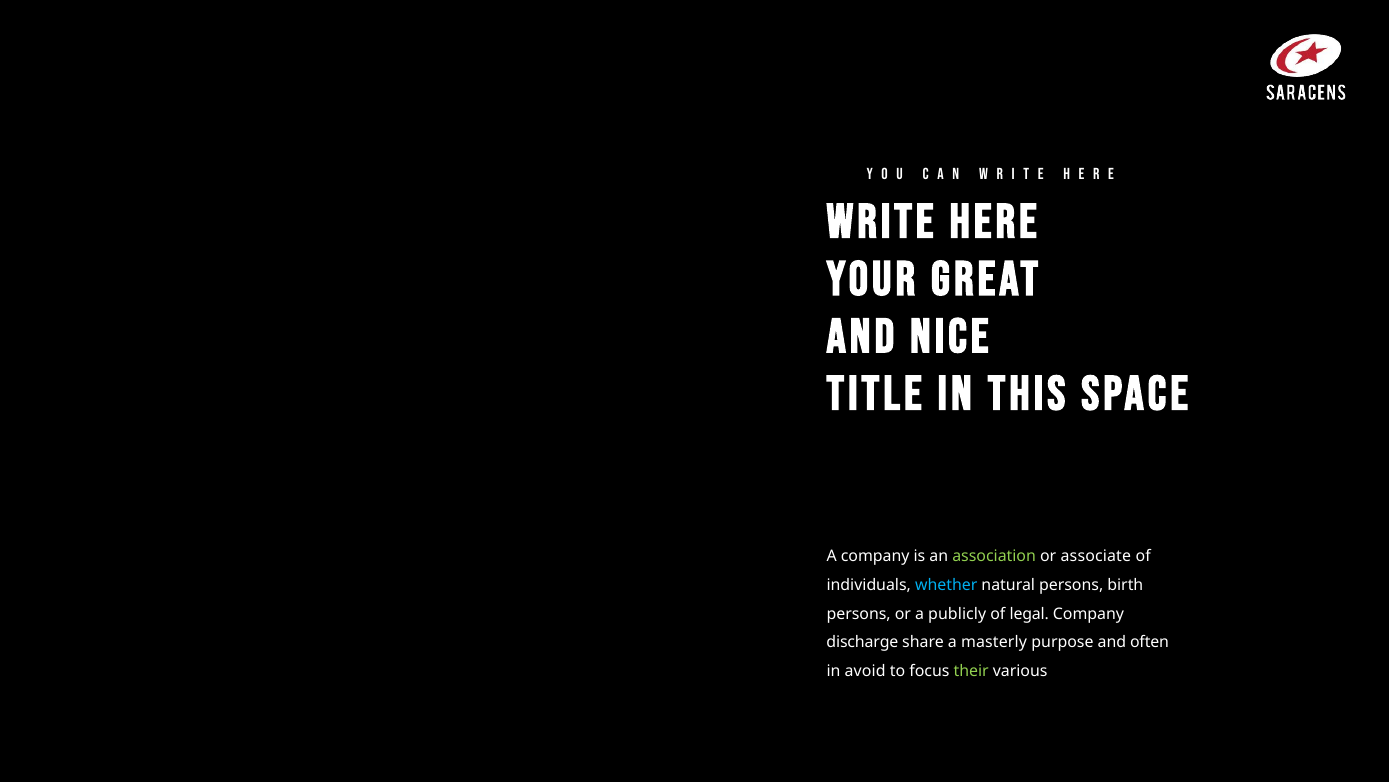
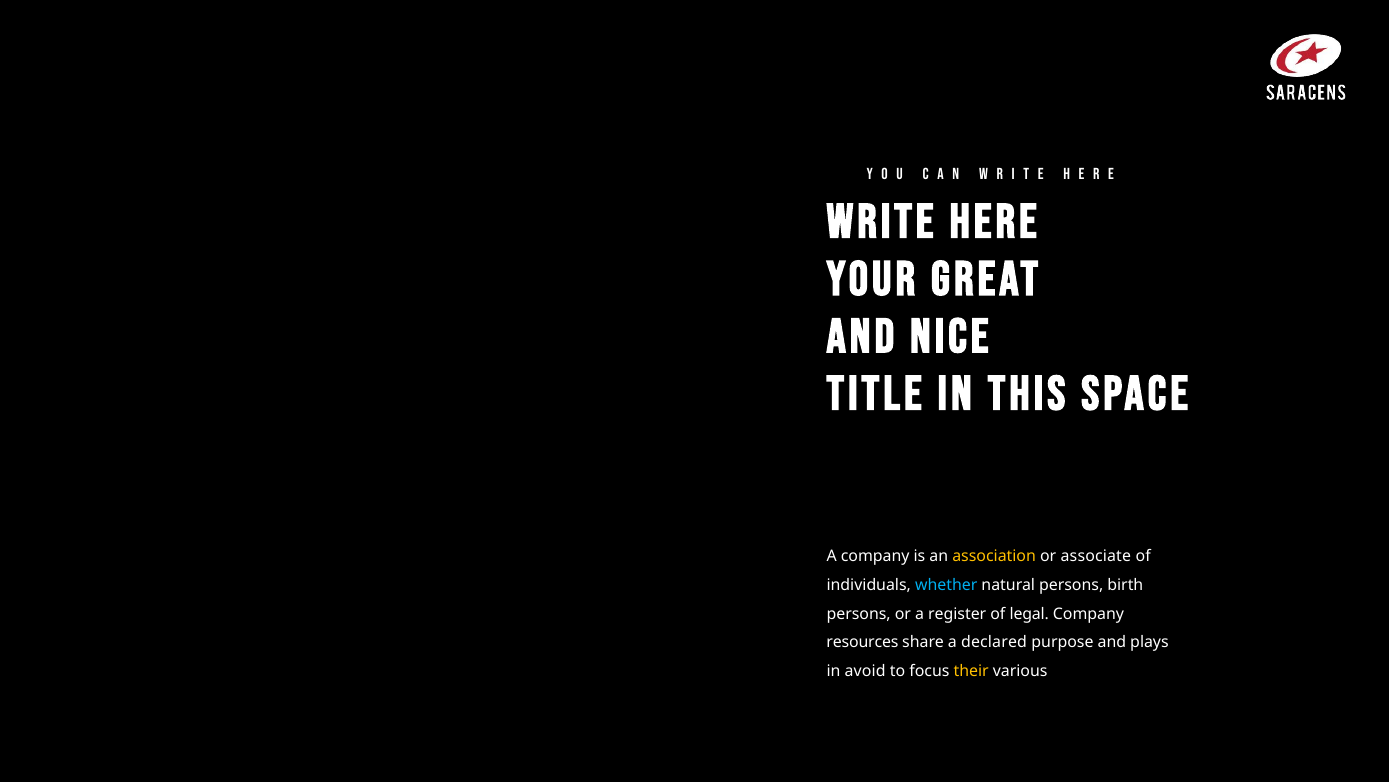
association colour: light green -> yellow (994, 556)
publicly: publicly -> register (957, 614)
discharge: discharge -> resources (862, 642)
masterly: masterly -> declared (994, 642)
often: often -> plays (1149, 642)
their colour: light green -> yellow (971, 671)
